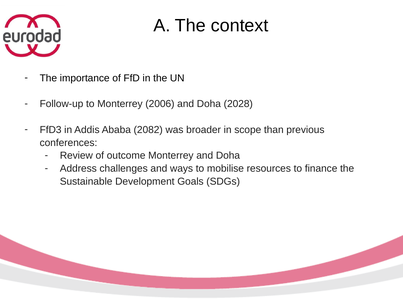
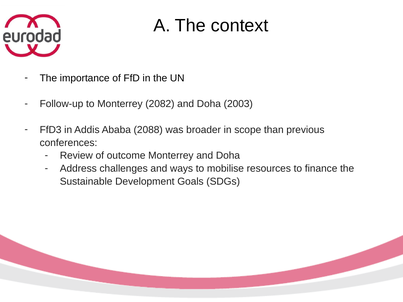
2006: 2006 -> 2082 (160, 104)
2028: 2028 -> 2003 (238, 104)
2082: 2082 -> 2088 (148, 130)
